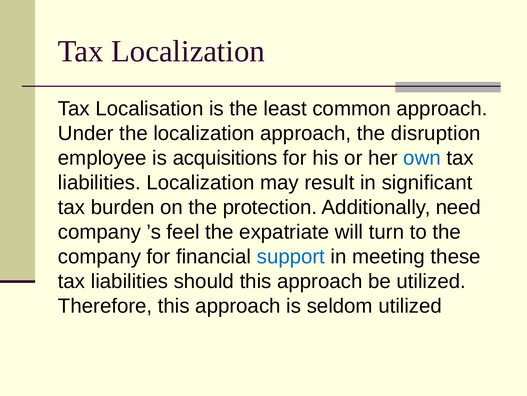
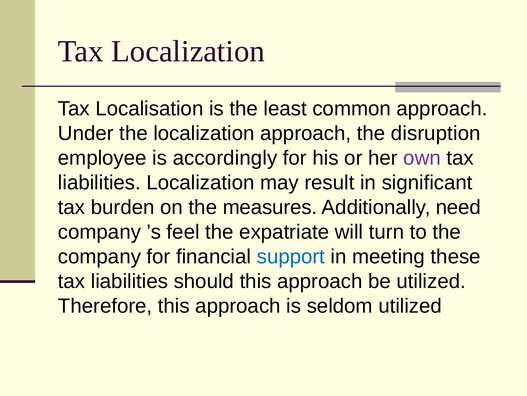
acquisitions: acquisitions -> accordingly (225, 158)
own colour: blue -> purple (422, 158)
protection: protection -> measures (270, 207)
